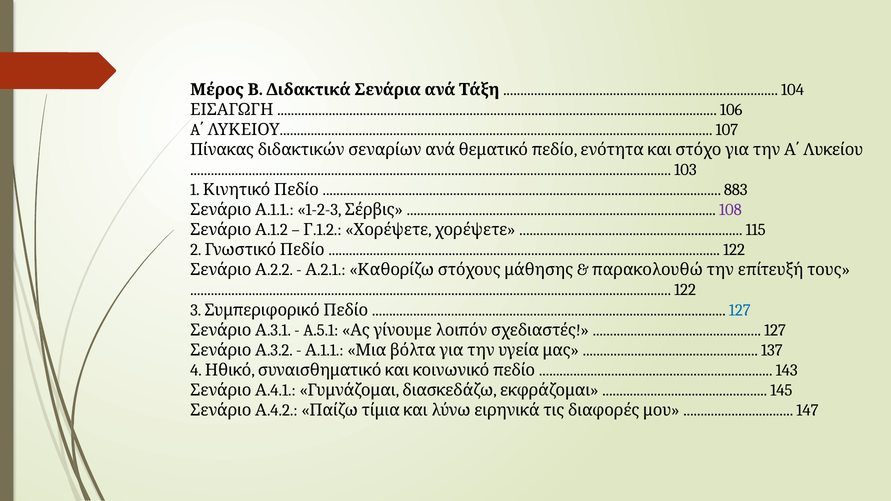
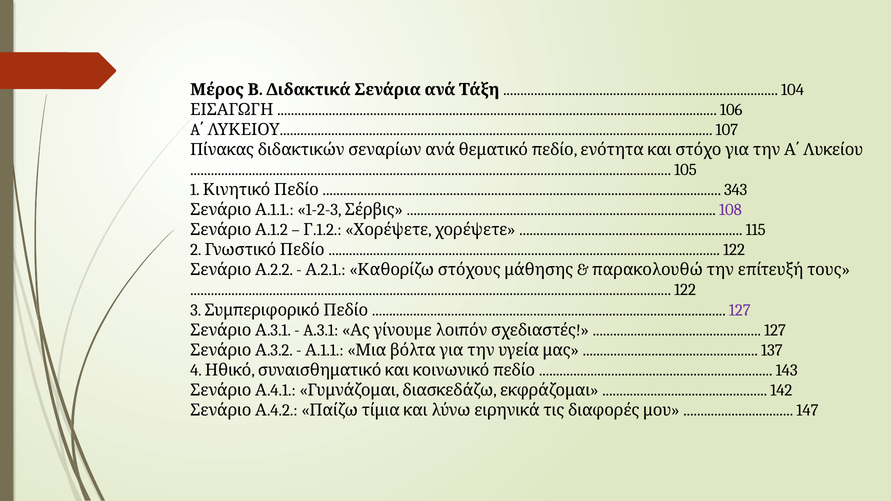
103: 103 -> 105 (685, 170)
883: 883 -> 343 (736, 190)
127 colour: blue -> purple (740, 310)
A.5.1: A.5.1 -> A.3.1 (321, 330)
145: 145 -> 142 (781, 390)
